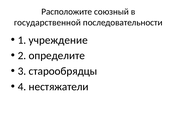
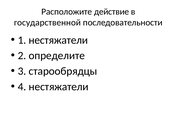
союзный: союзный -> действие (112, 12)
1 учреждение: учреждение -> нестяжатели (58, 40)
